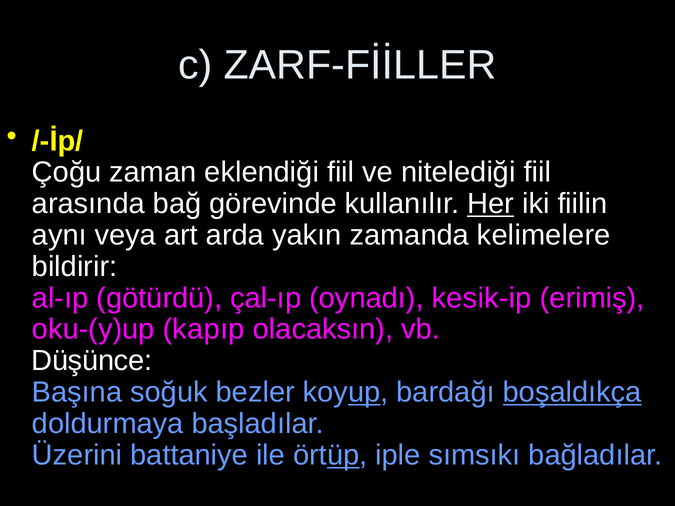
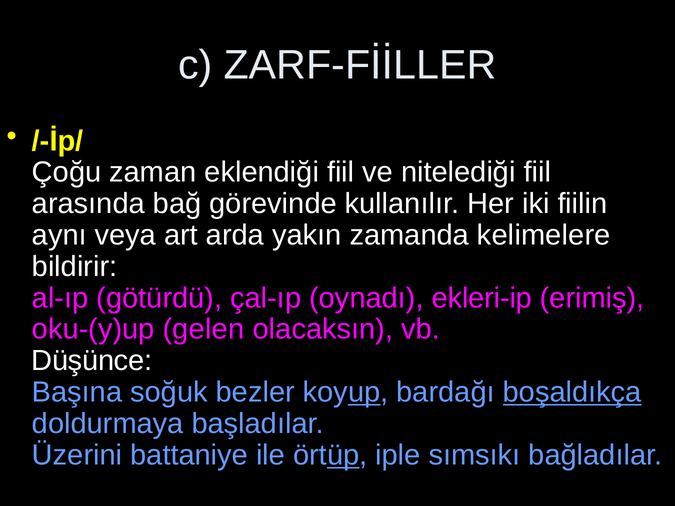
Her underline: present -> none (491, 204)
kesik-ip: kesik-ip -> ekleri-ip (482, 298)
kapıp: kapıp -> gelen (204, 330)
